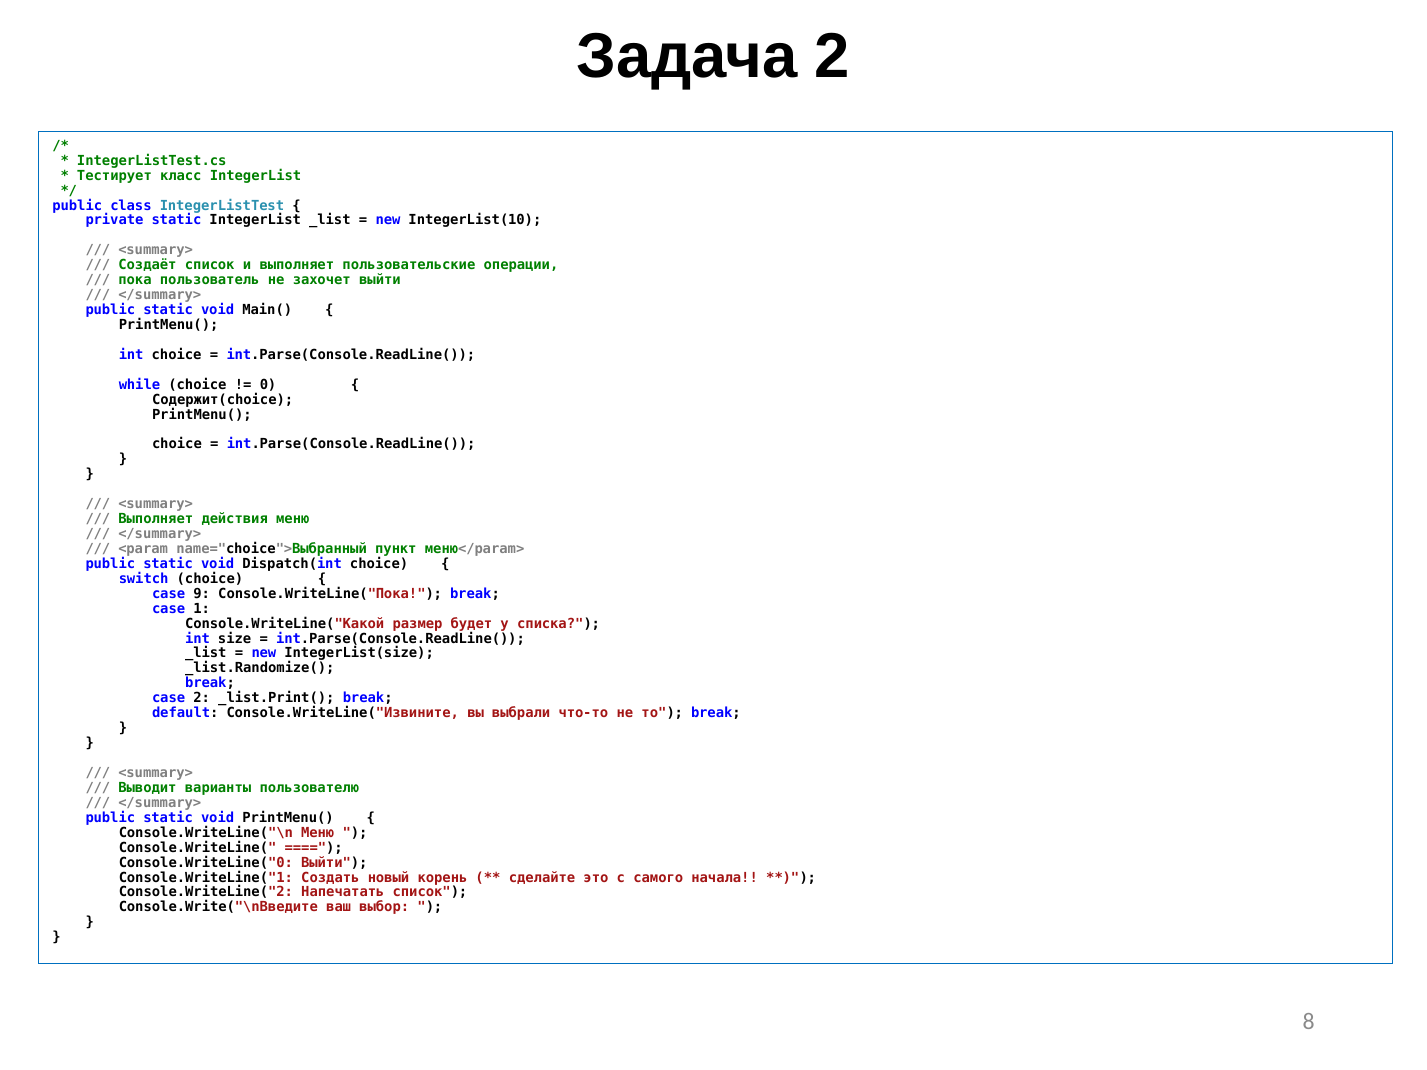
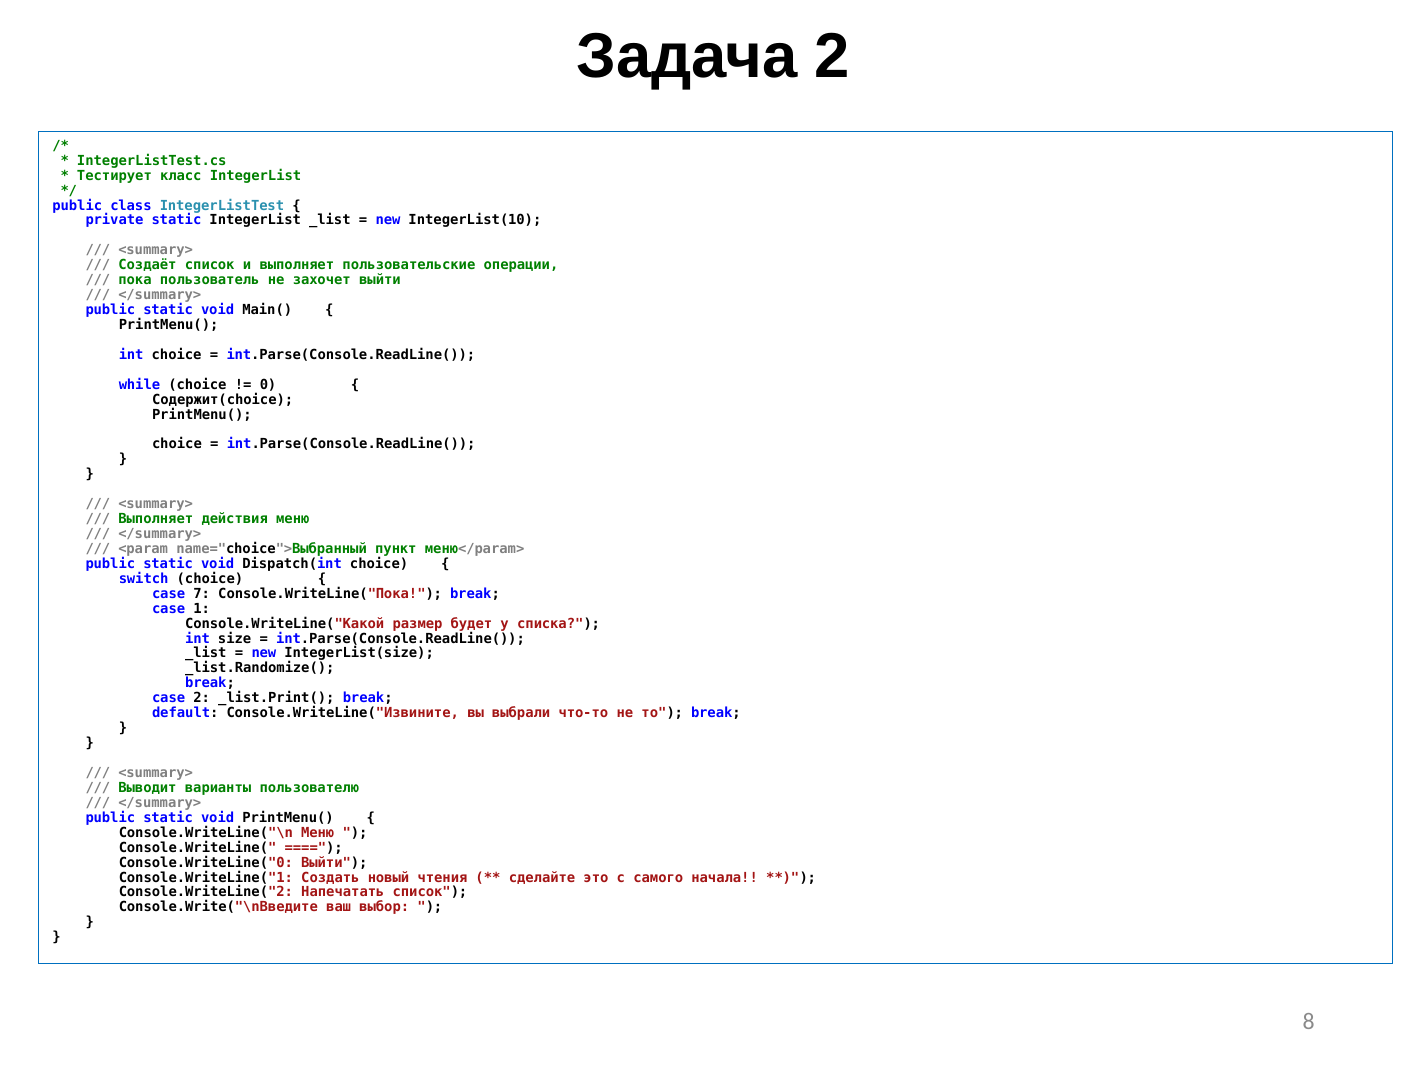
9: 9 -> 7 (202, 594)
корень: корень -> чтения (442, 878)
